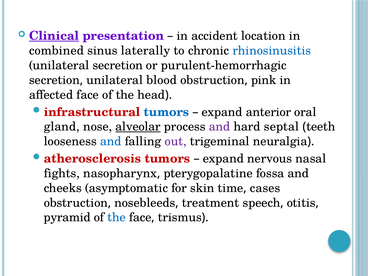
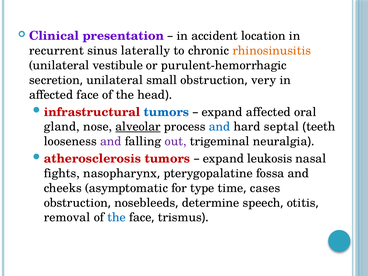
Clinical underline: present -> none (54, 36)
combined: combined -> recurrent (56, 51)
rhinosinusitis colour: blue -> orange (272, 51)
unilateral secretion: secretion -> vestibule (118, 65)
blood: blood -> small (162, 80)
pink: pink -> very (264, 80)
expand anterior: anterior -> affected (268, 112)
and colour: purple -> blue (220, 127)
and colour: blue -> purple (111, 141)
nervous: nervous -> leukosis (270, 159)
skin: skin -> type (202, 188)
treatment: treatment -> determine (211, 203)
pyramid: pyramid -> removal (67, 217)
